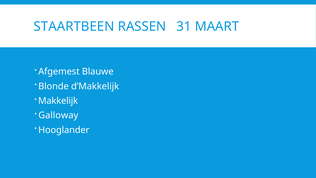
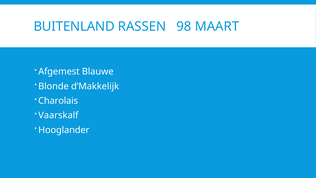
STAARTBEEN: STAARTBEEN -> BUITENLAND (74, 27)
31: 31 -> 98 (184, 27)
Makkelijk: Makkelijk -> Charolais (58, 101)
Galloway: Galloway -> Vaarskalf (58, 115)
